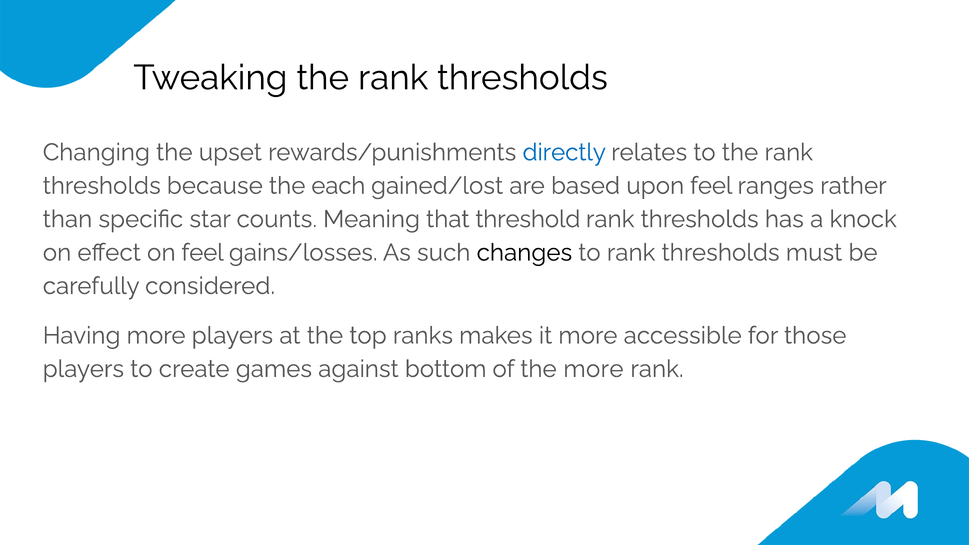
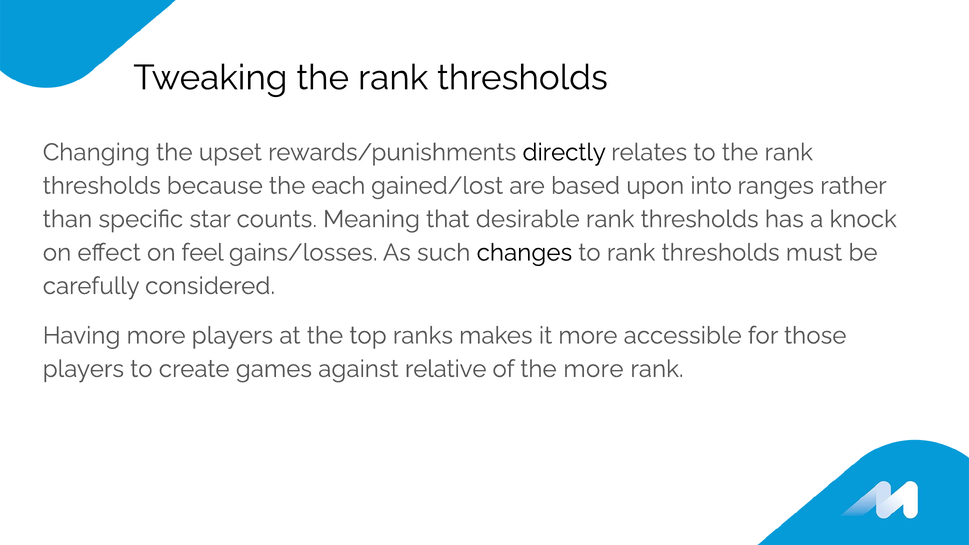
directly colour: blue -> black (564, 152)
upon feel: feel -> into (711, 186)
threshold: threshold -> desirable (528, 219)
bottom: bottom -> relative (446, 369)
